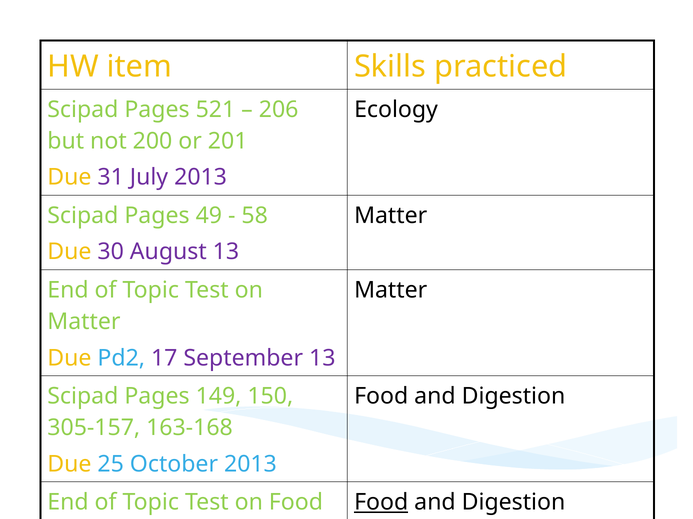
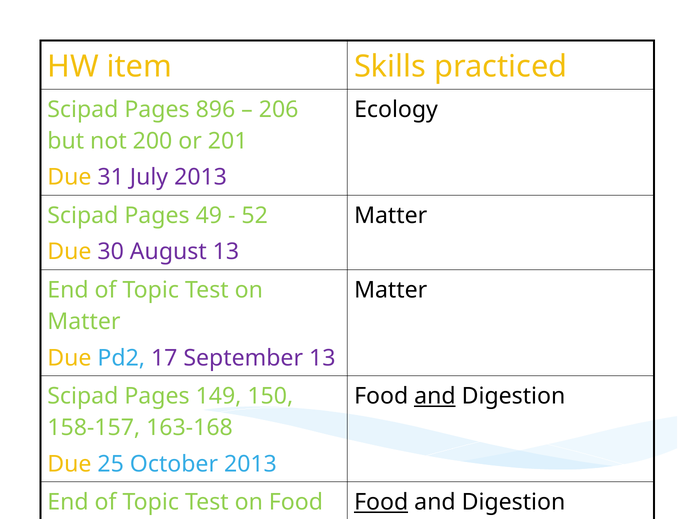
521: 521 -> 896 (215, 110)
58: 58 -> 52 (255, 216)
and underline: none -> present (435, 397)
305-157: 305-157 -> 158-157 (94, 428)
